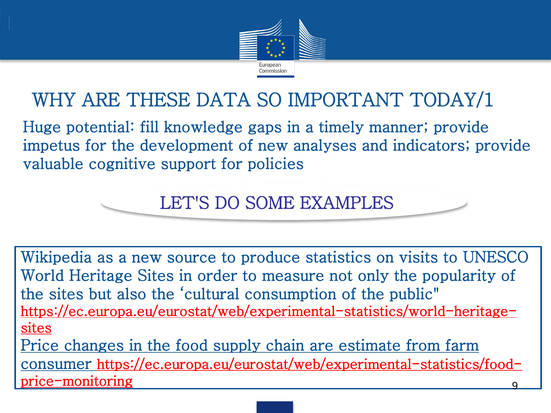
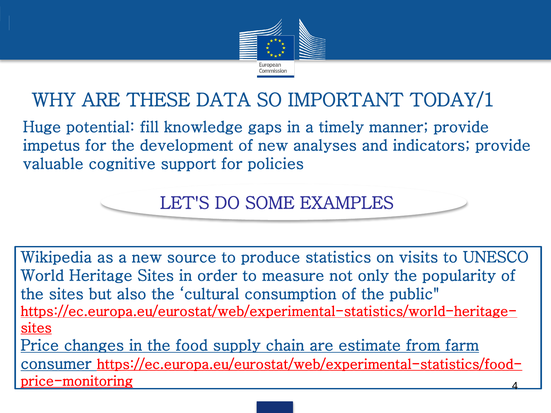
9: 9 -> 4 (515, 386)
